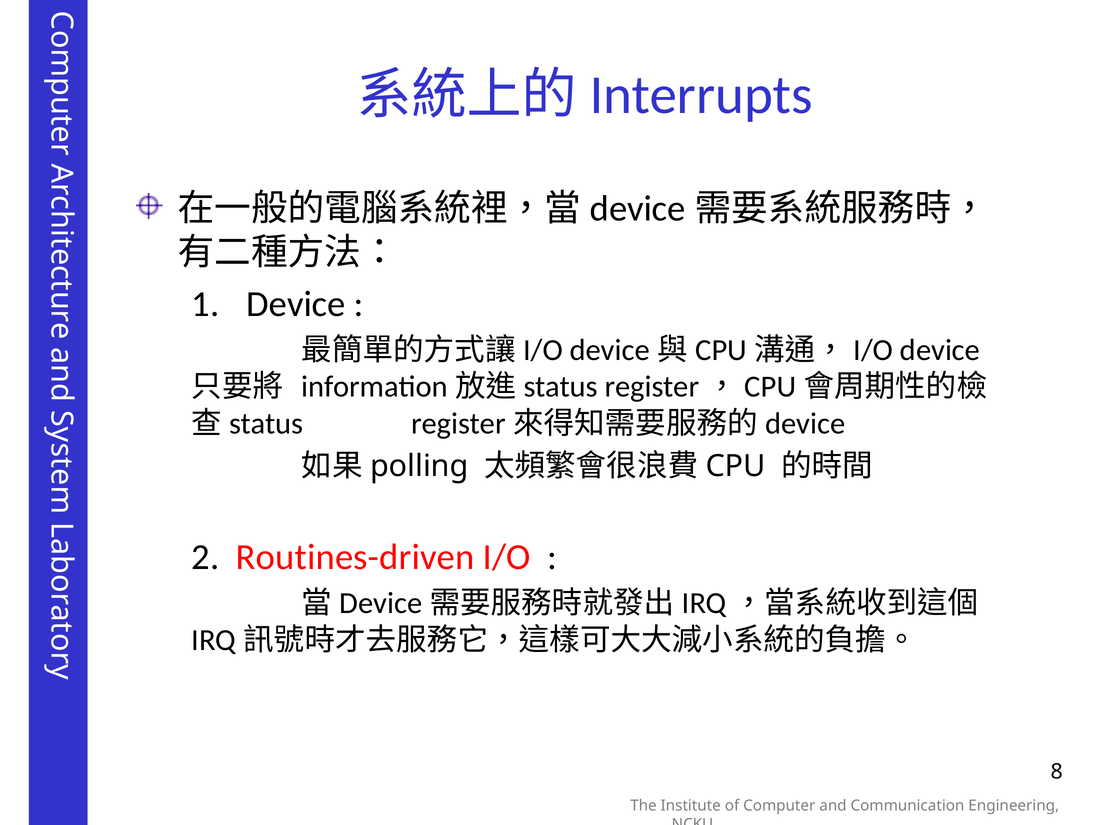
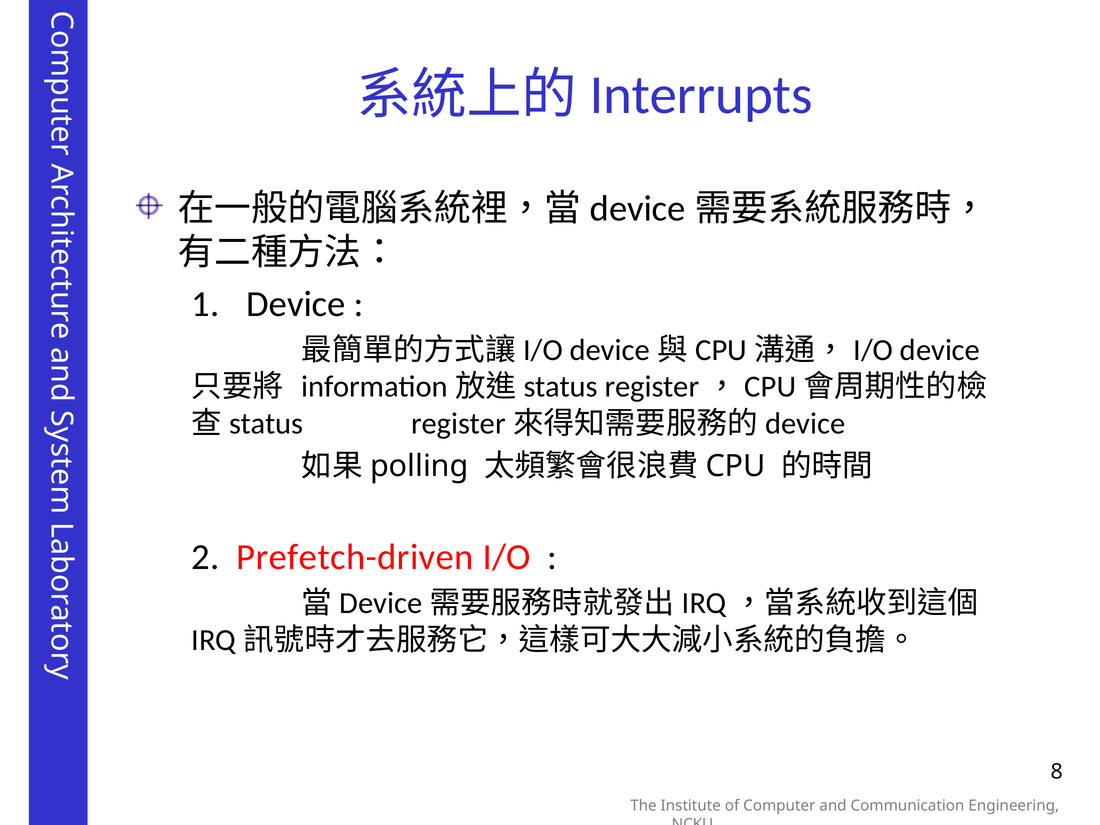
Routines-driven: Routines-driven -> Prefetch-driven (355, 557)
